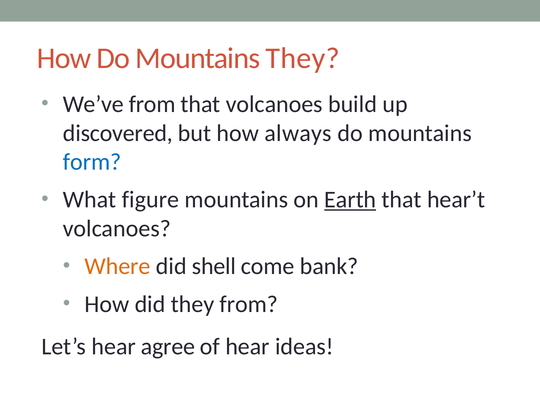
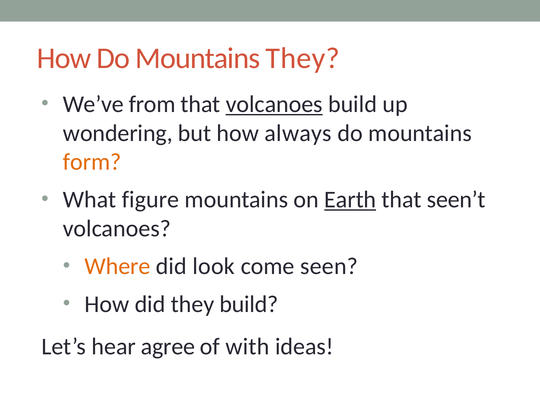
volcanoes underline: none -> present (274, 104)
discovered: discovered -> wondering (118, 133)
form colour: blue -> orange (92, 162)
hear’t: hear’t -> seen’t (456, 200)
shell: shell -> look (214, 266)
bank: bank -> seen (329, 266)
they from: from -> build (249, 304)
of hear: hear -> with (247, 346)
